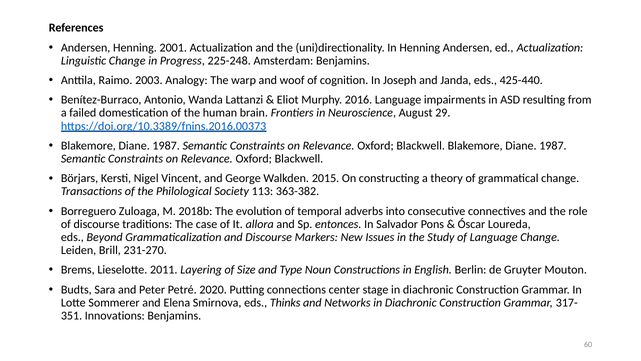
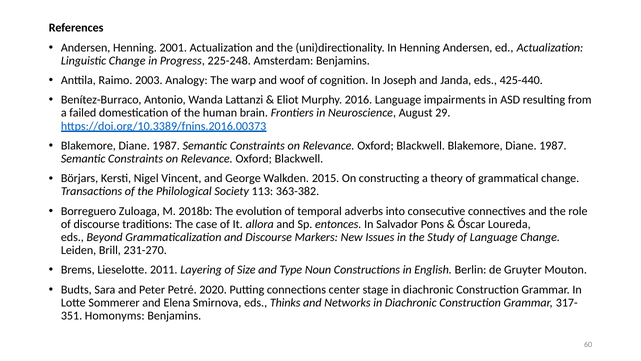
Innovations: Innovations -> Homonyms (115, 315)
